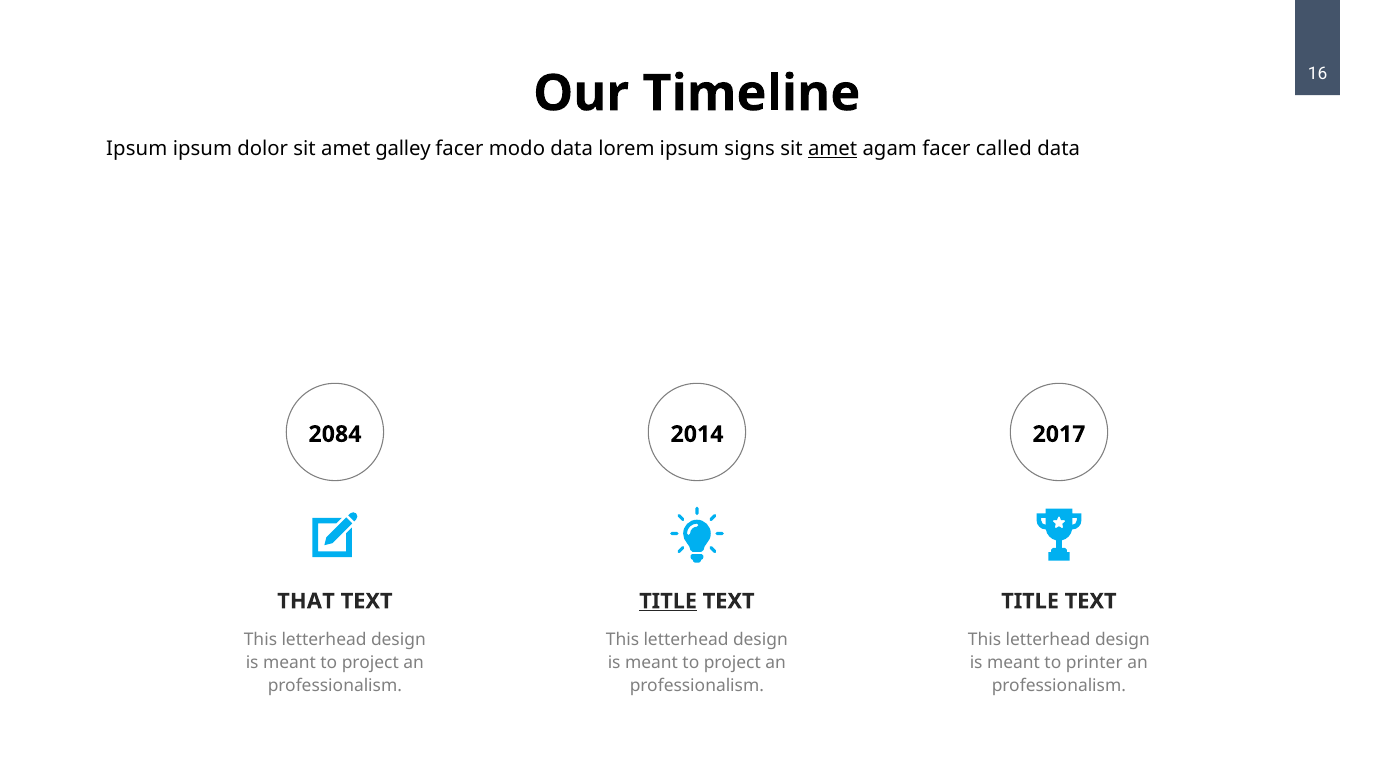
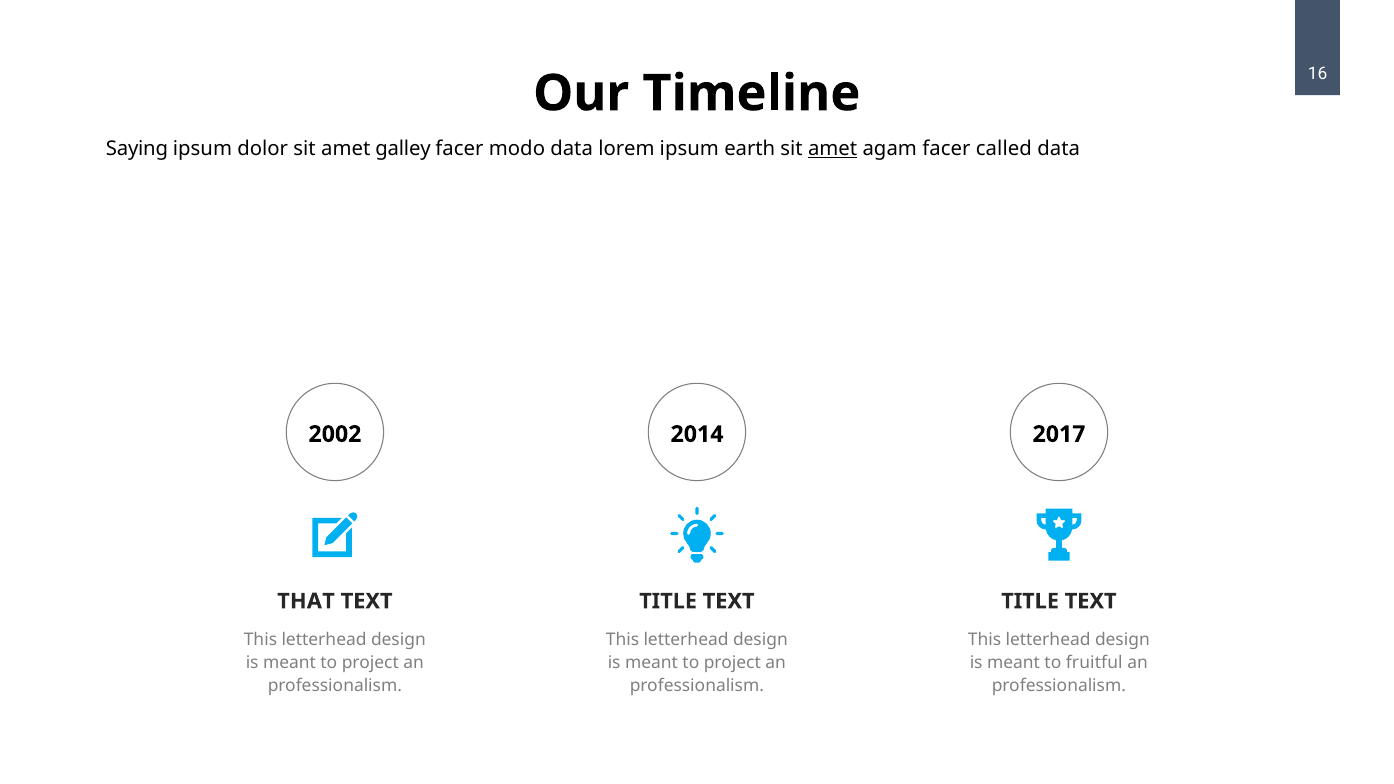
Ipsum: Ipsum -> Saying (137, 149)
signs: signs -> earth (750, 149)
2084: 2084 -> 2002 (335, 434)
TITLE underline: present -> none (668, 601)
printer: printer -> fruitful (1094, 663)
